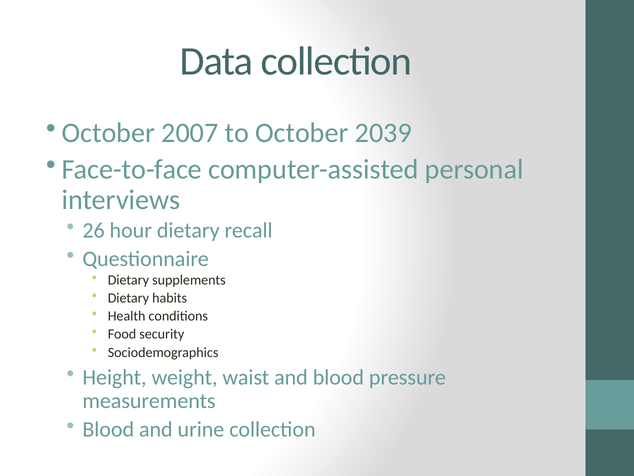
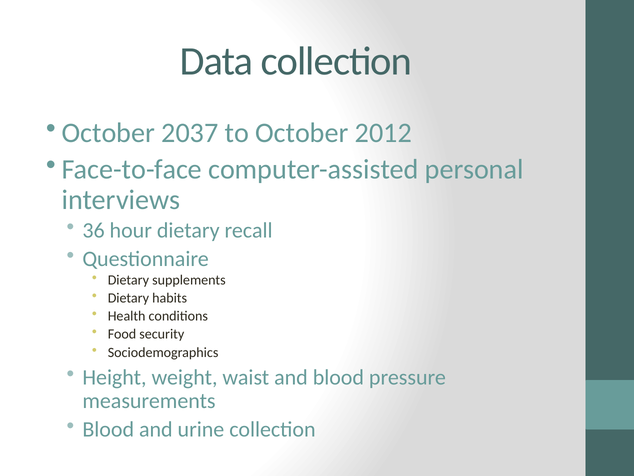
2007: 2007 -> 2037 (190, 133)
2039: 2039 -> 2012 (383, 133)
26: 26 -> 36 (94, 230)
